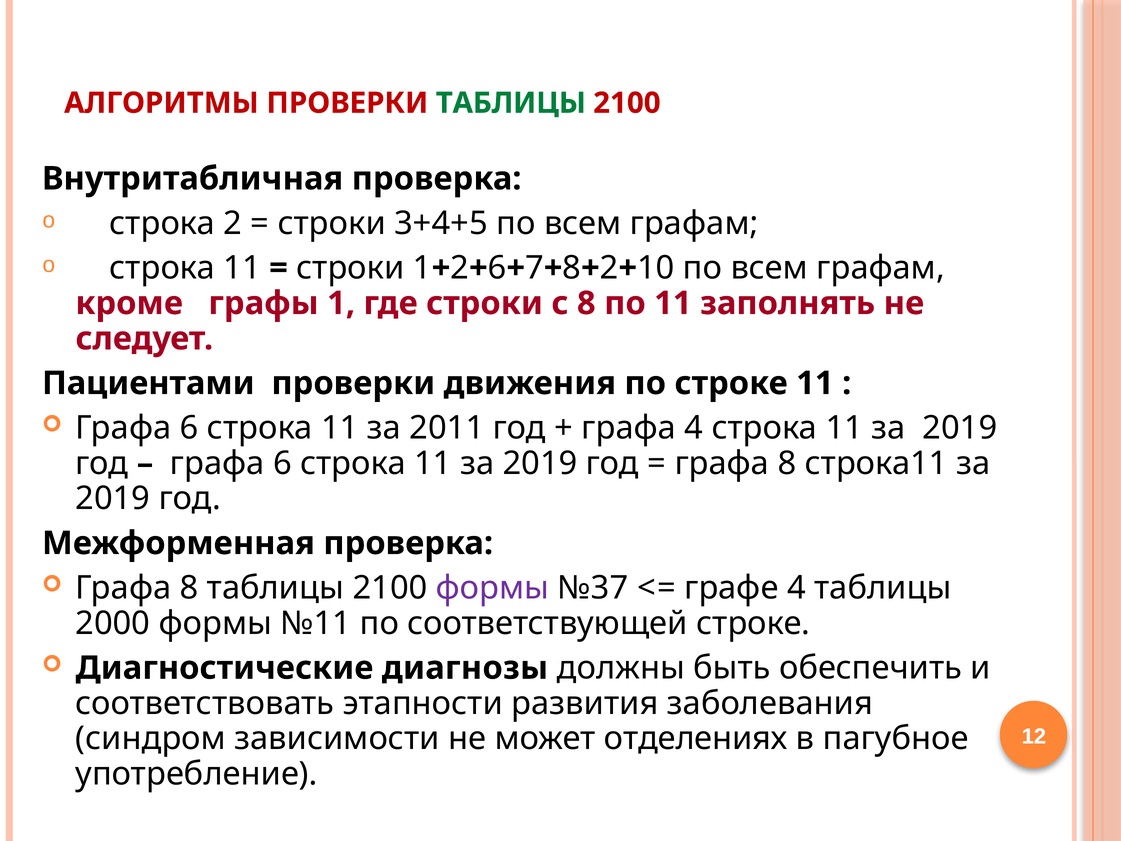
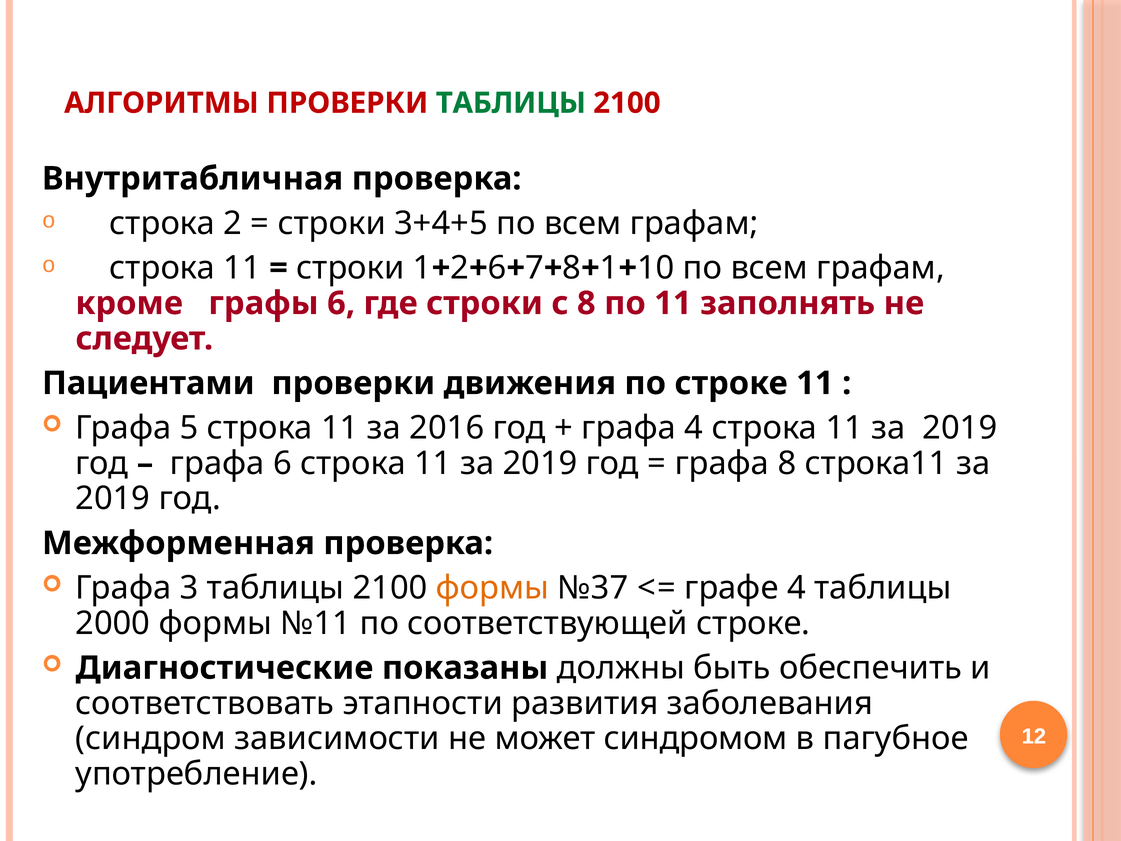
2: 2 -> 1 (609, 268)
графы 1: 1 -> 6 (341, 303)
6: 6 -> 5 (189, 428)
2011: 2011 -> 2016 (447, 428)
8: 8 -> 3 (189, 588)
формы colour: purple -> orange (492, 588)
диагнозы: диагнозы -> показаны (465, 668)
отделениях: отделениях -> синдромом (696, 738)
